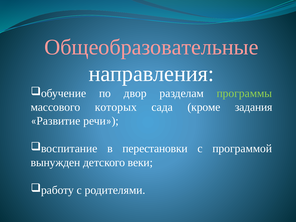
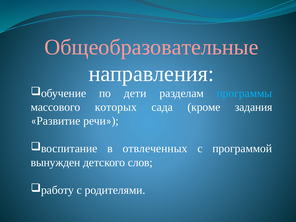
двор: двор -> дети (135, 93)
программы colour: light green -> light blue (244, 93)
перестановки: перестановки -> отвлеченных (155, 149)
веки: веки -> слов (140, 162)
